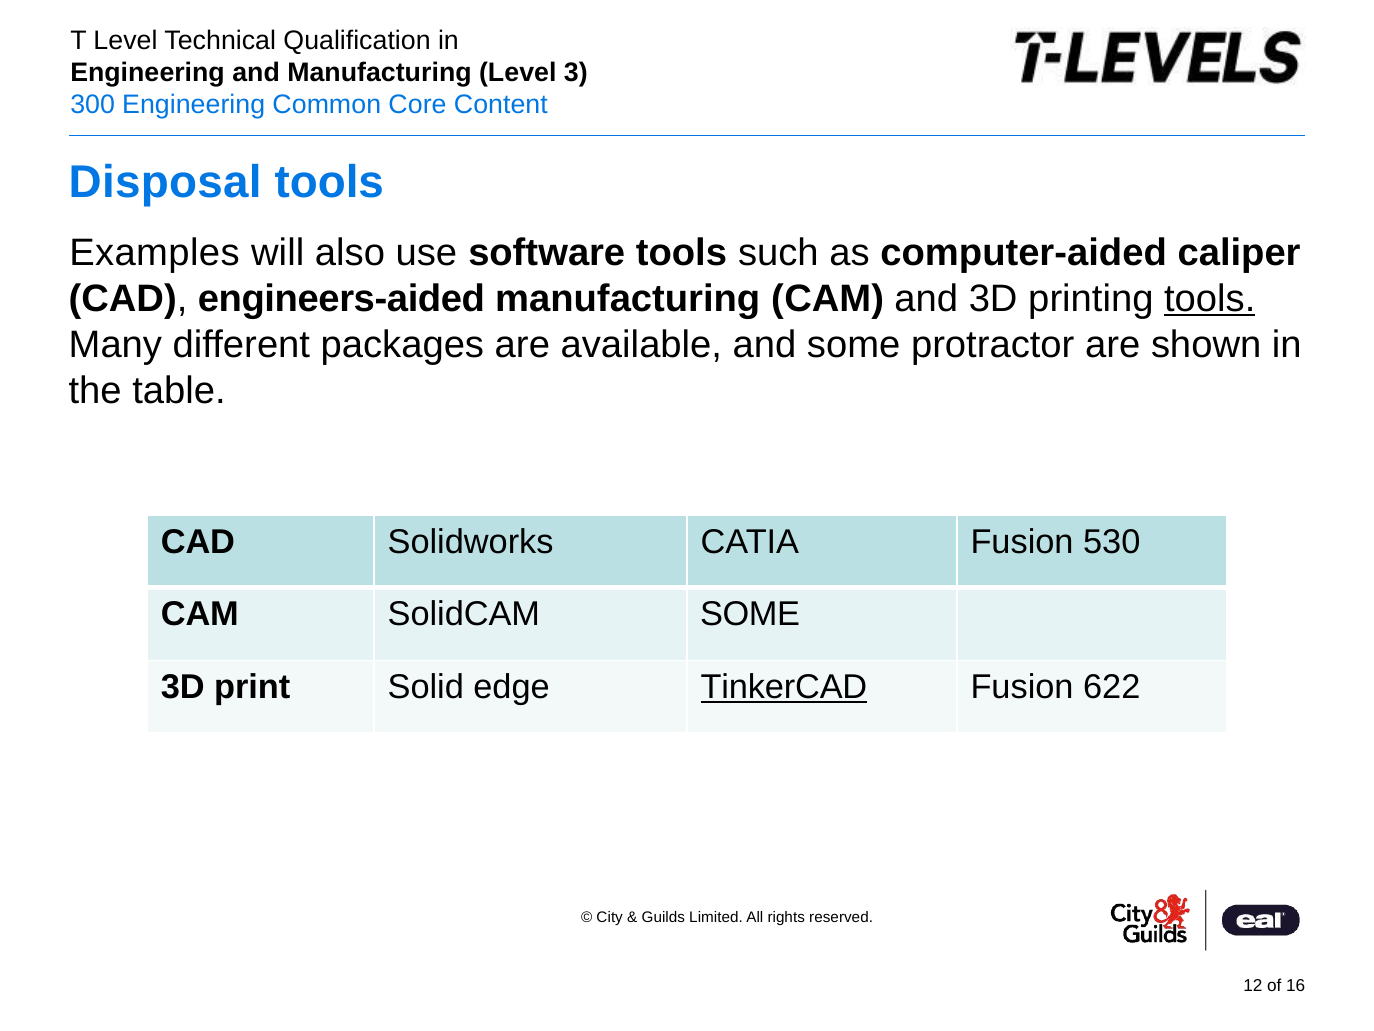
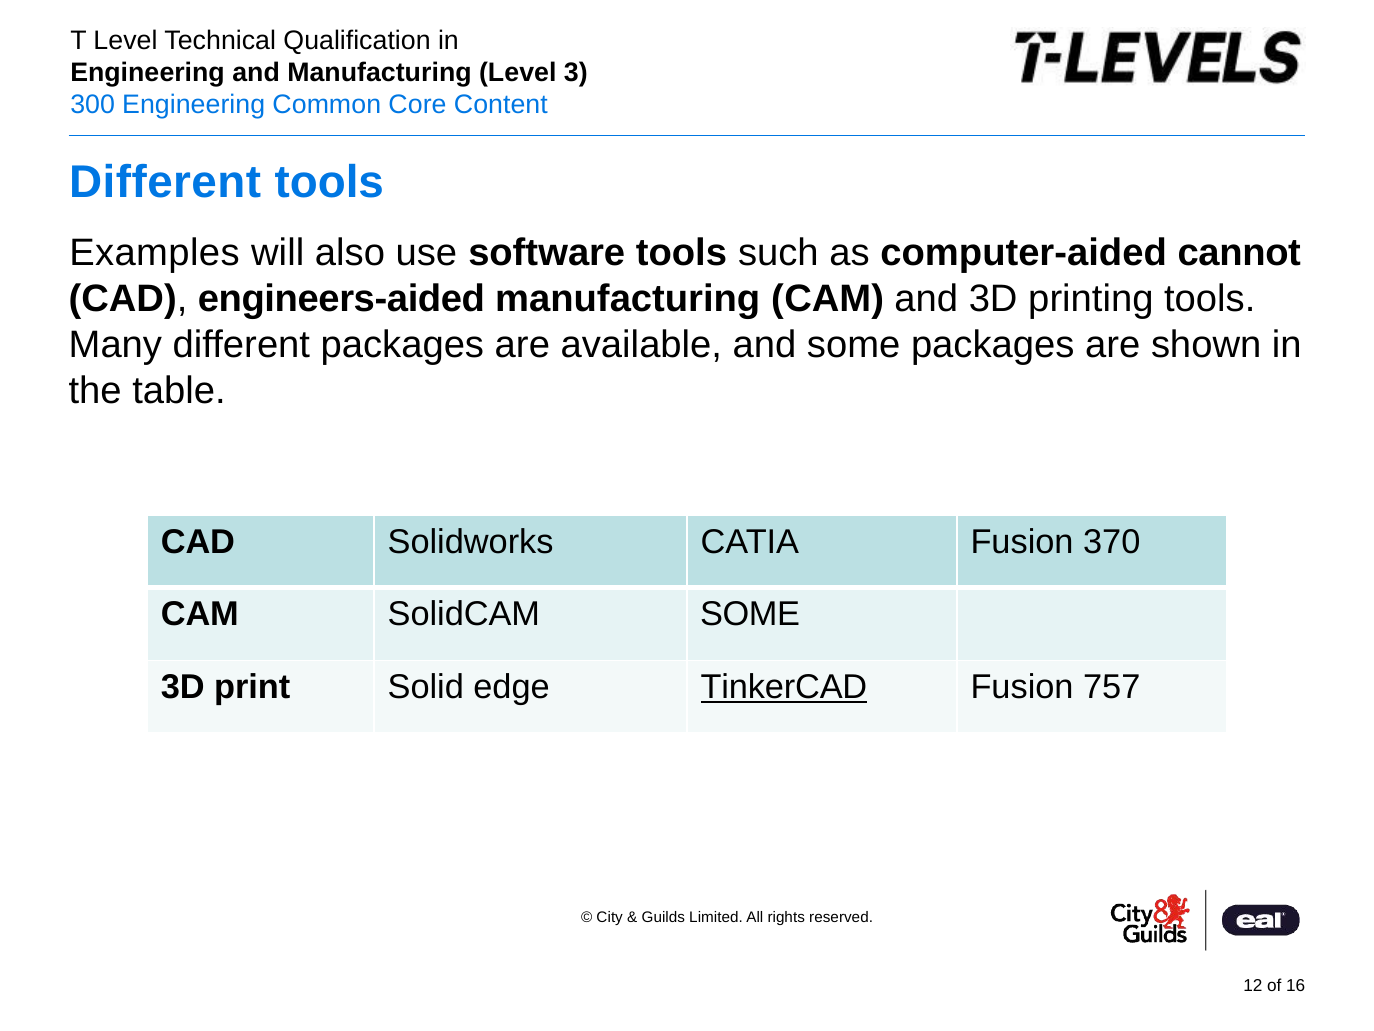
Disposal: Disposal -> Different (165, 182)
caliper: caliper -> cannot (1239, 253)
tools underline: present -> none (1210, 299)
some protractor: protractor -> packages (993, 344)
530: 530 -> 370 (1112, 542)
622: 622 -> 757 (1112, 687)
